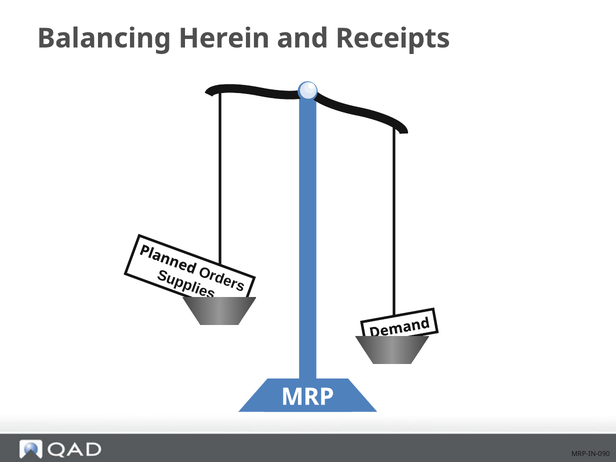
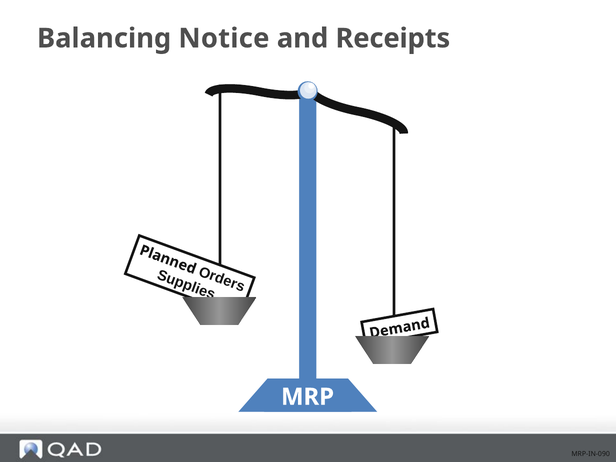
Herein: Herein -> Notice (224, 38)
